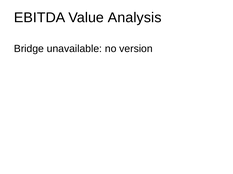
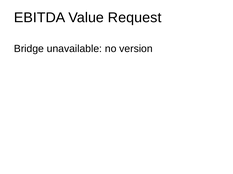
Analysis: Analysis -> Request (135, 18)
